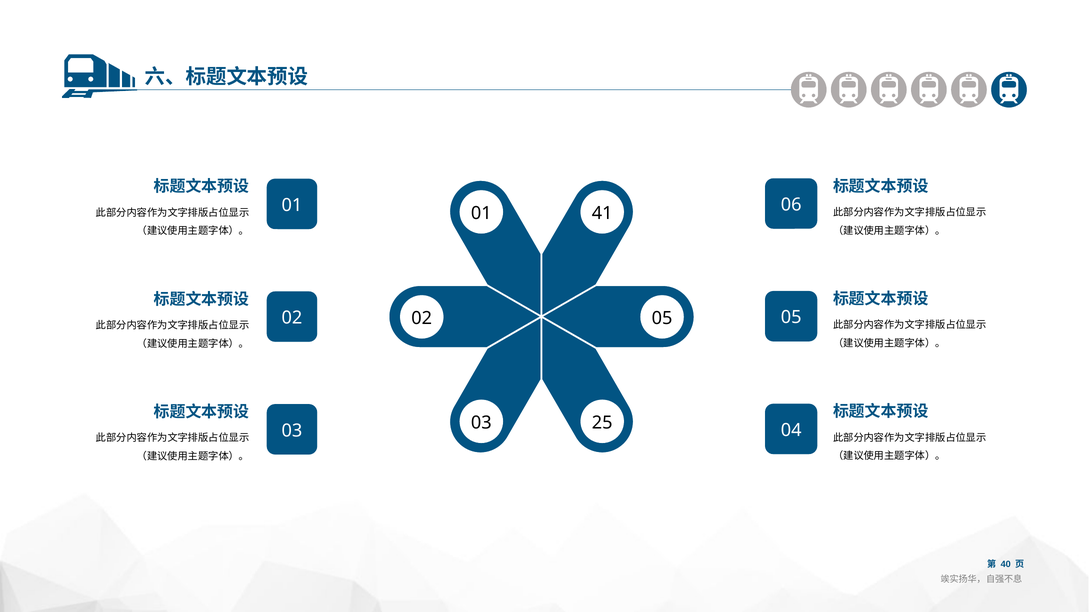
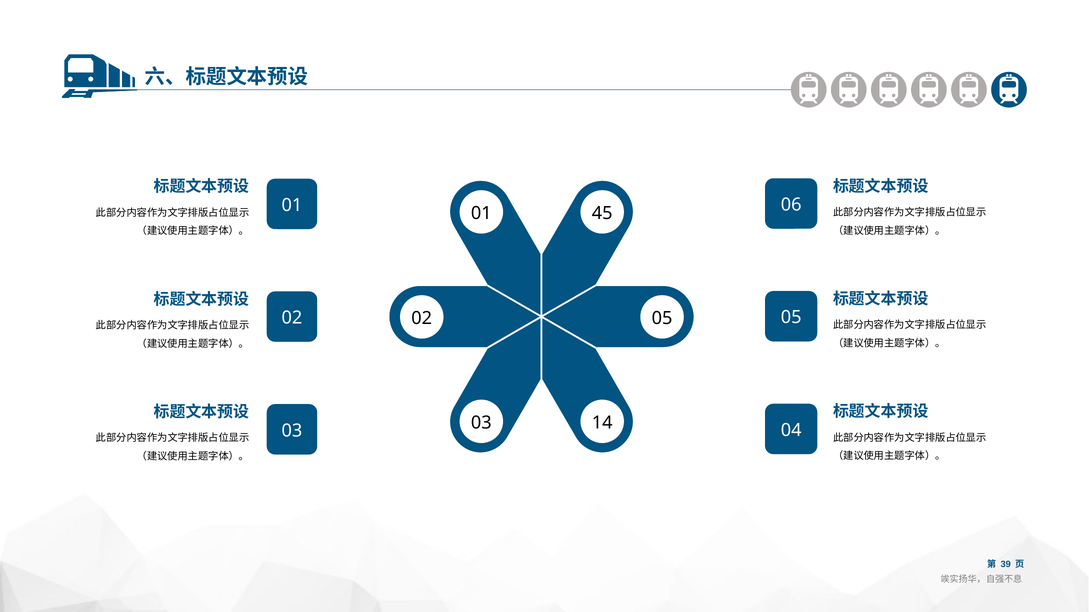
41: 41 -> 45 (602, 213)
25: 25 -> 14 (602, 423)
40: 40 -> 39 (1006, 565)
